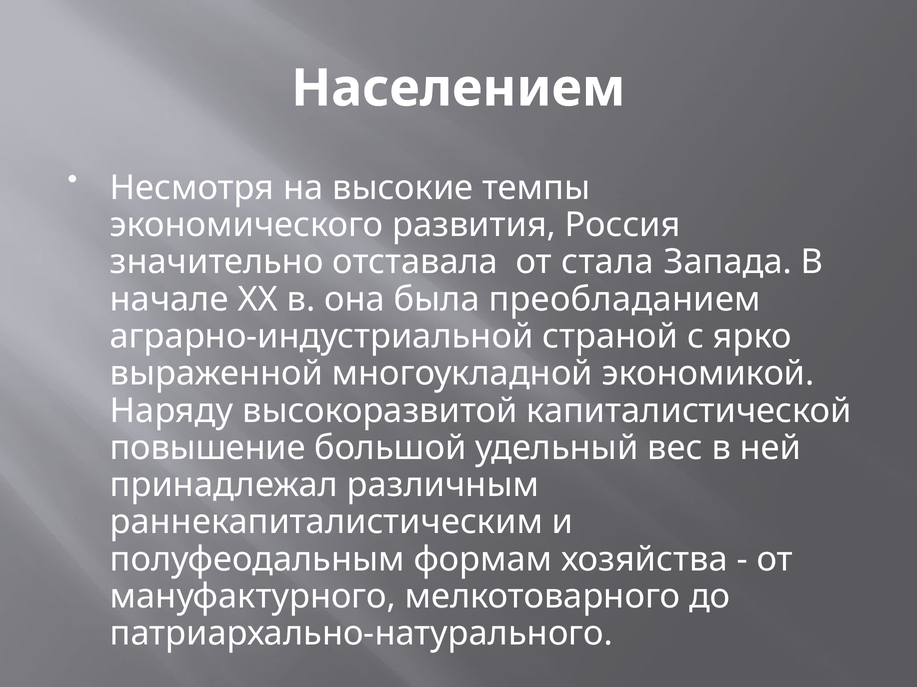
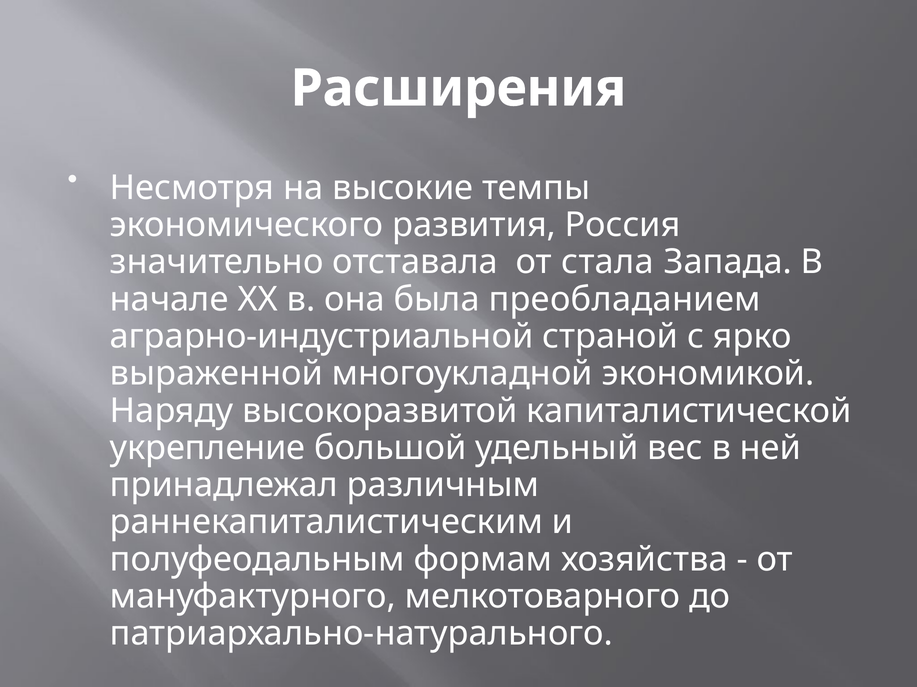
Населением: Населением -> Расширения (458, 88)
повышение: повышение -> укрепление (208, 448)
